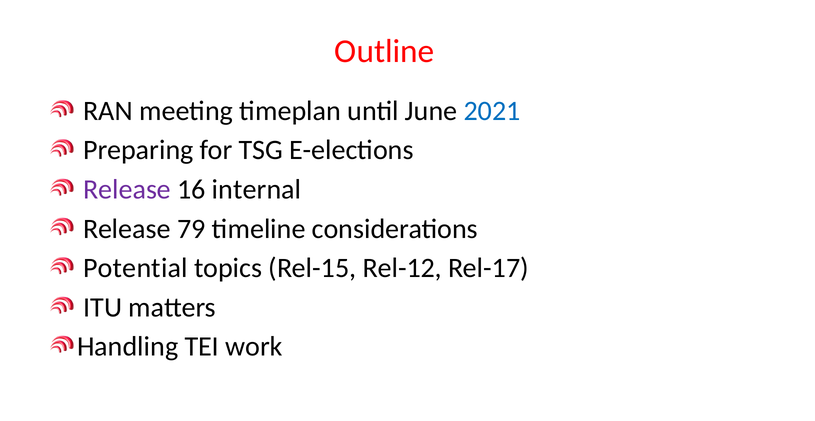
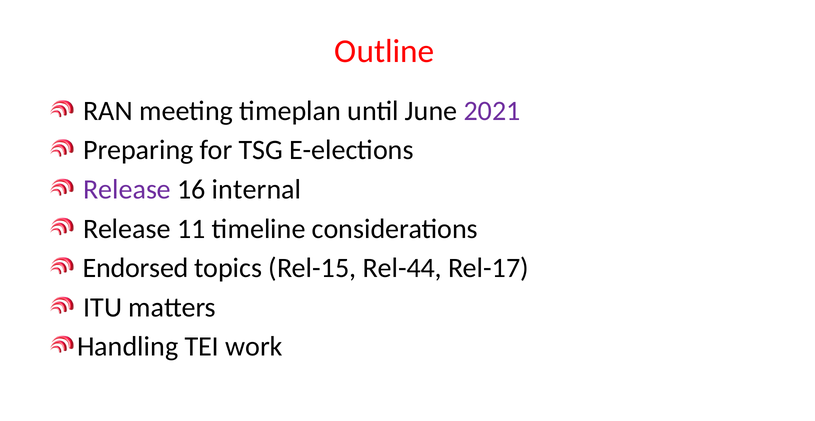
2021 colour: blue -> purple (492, 111)
79: 79 -> 11 (191, 229)
Potential: Potential -> Endorsed (136, 268)
Rel-12: Rel-12 -> Rel-44 (402, 268)
